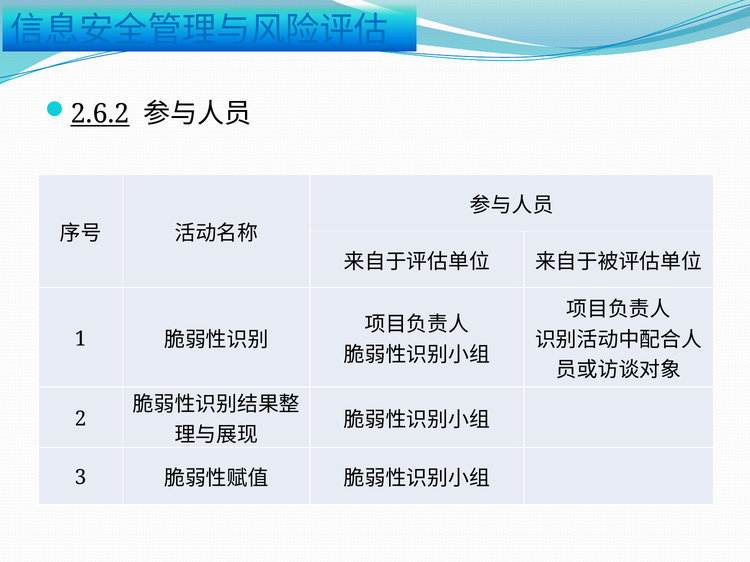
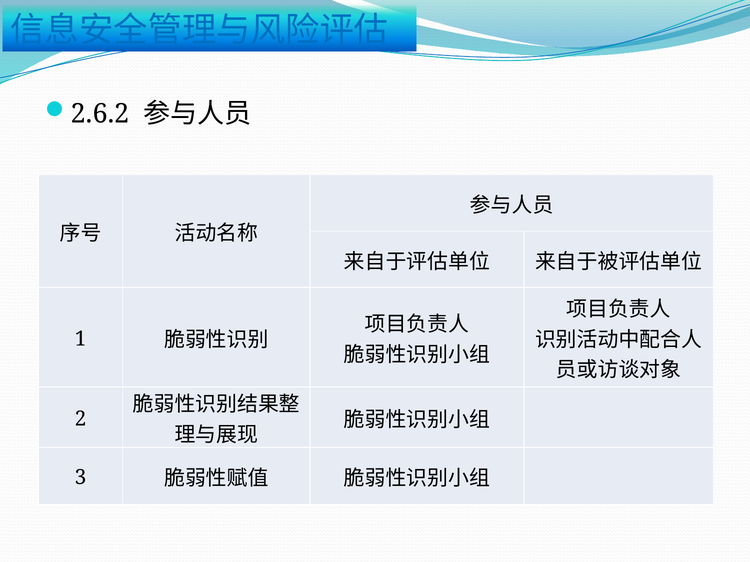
2.6.2 underline: present -> none (100, 114)
